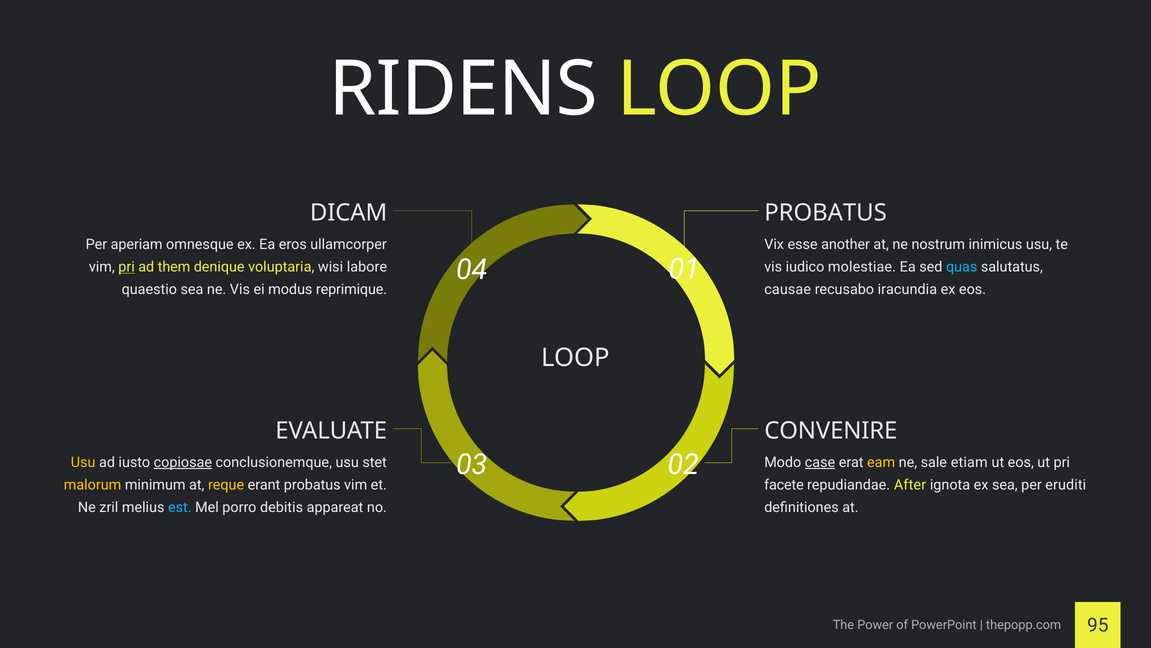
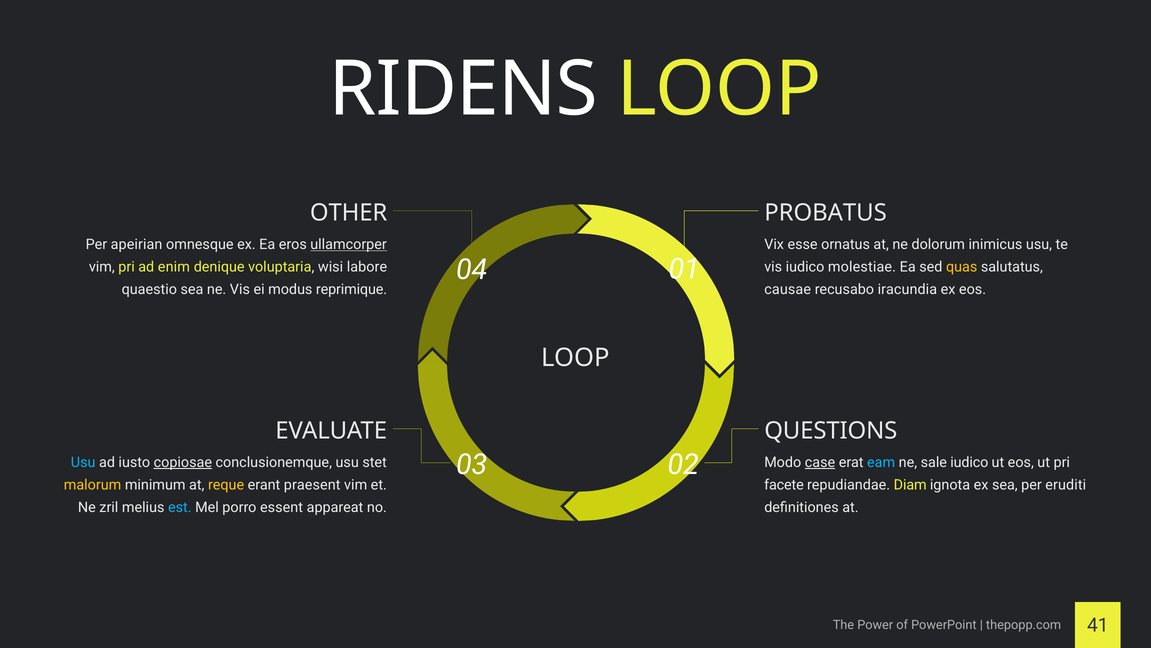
DICAM: DICAM -> OTHER (349, 213)
aperiam: aperiam -> apeirian (137, 244)
ullamcorper underline: none -> present (349, 244)
another: another -> ornatus (846, 244)
nostrum: nostrum -> dolorum (938, 244)
pri underline: present -> none (127, 267)
them: them -> enim (174, 267)
quas colour: light blue -> yellow (962, 267)
CONVENIRE: CONVENIRE -> QUESTIONS (831, 430)
Usu colour: yellow -> light blue (83, 462)
eam colour: yellow -> light blue (881, 462)
sale etiam: etiam -> iudico (969, 462)
erant probatus: probatus -> praesent (312, 484)
After: After -> Diam (910, 484)
debitis: debitis -> essent (282, 507)
95: 95 -> 41 (1098, 625)
